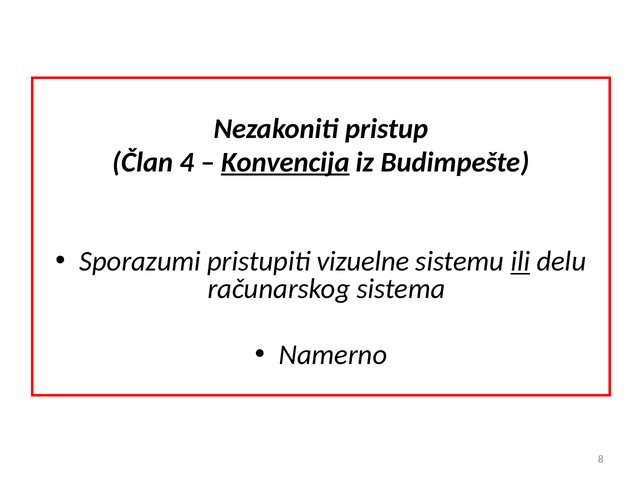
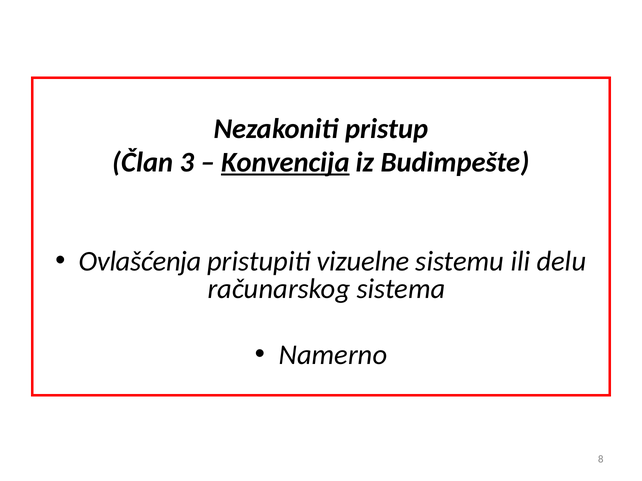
4: 4 -> 3 (187, 162)
Sporazumi: Sporazumi -> Ovlašćenja (140, 262)
ili underline: present -> none (520, 262)
